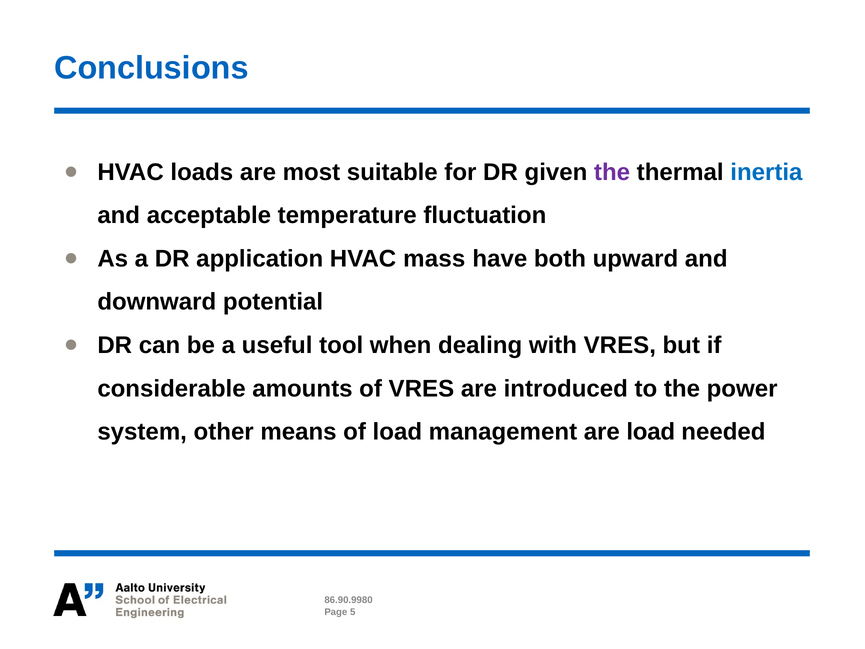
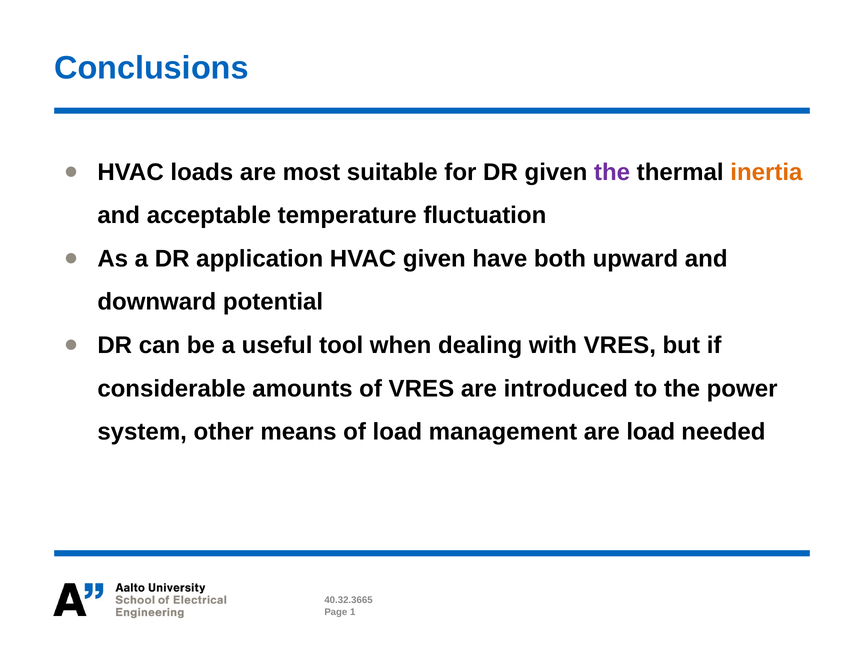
inertia colour: blue -> orange (766, 172)
HVAC mass: mass -> given (434, 259)
86.90.9980: 86.90.9980 -> 40.32.3665 (348, 600)
5: 5 -> 1 (353, 612)
